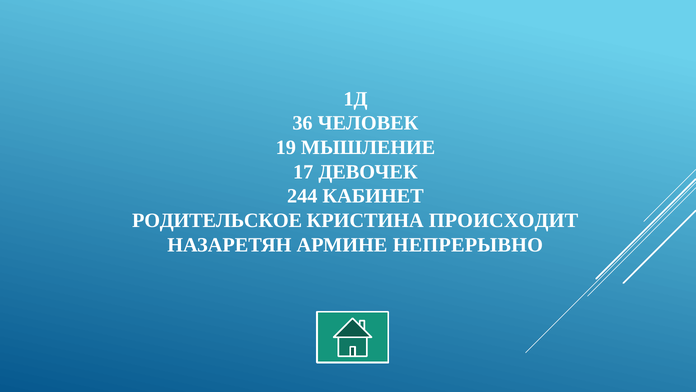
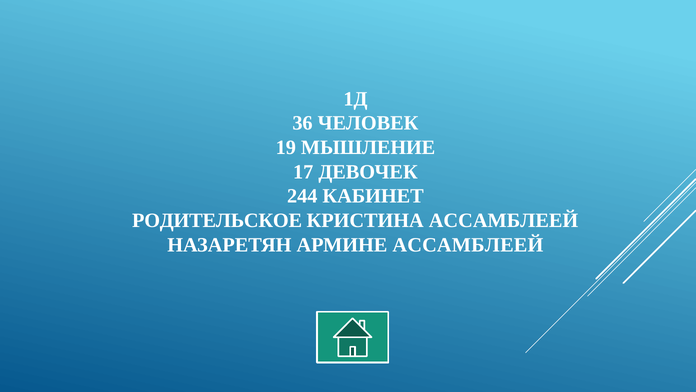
КРИСТИНА ПРОИСХОДИТ: ПРОИСХОДИТ -> АССАМБЛЕЕЙ (504, 220)
АРМИНЕ НЕПРЕРЫВНО: НЕПРЕРЫВНО -> АССАМБЛЕЕЙ (468, 245)
